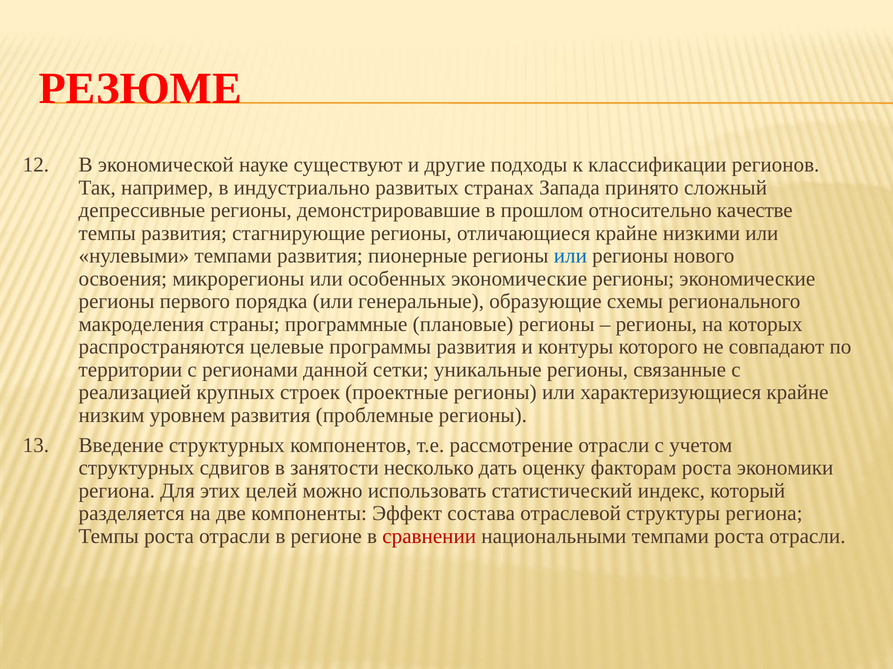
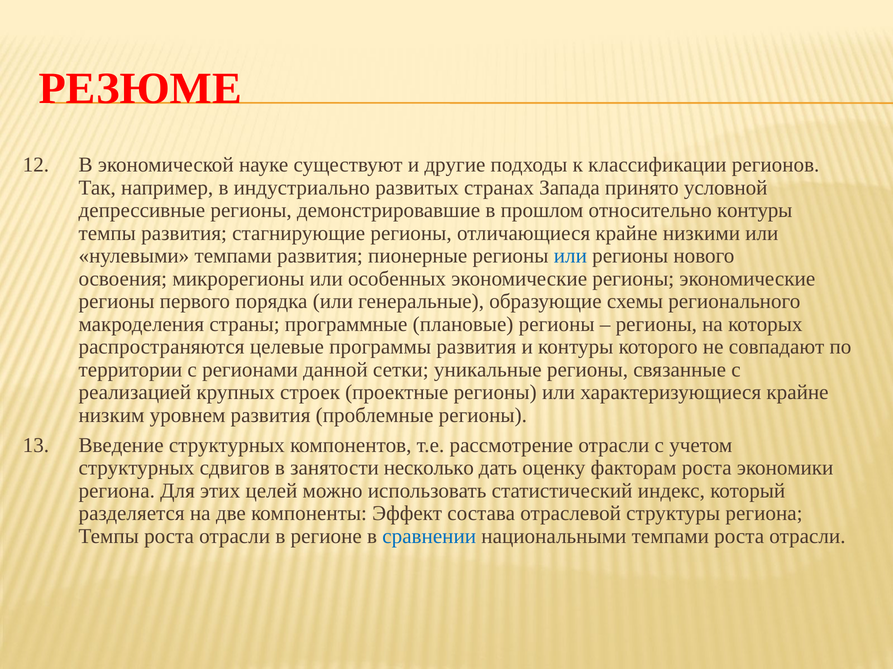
сложный: сложный -> условной (726, 188)
относительно качестве: качестве -> контуры (755, 211)
сравнении colour: red -> blue (429, 537)
